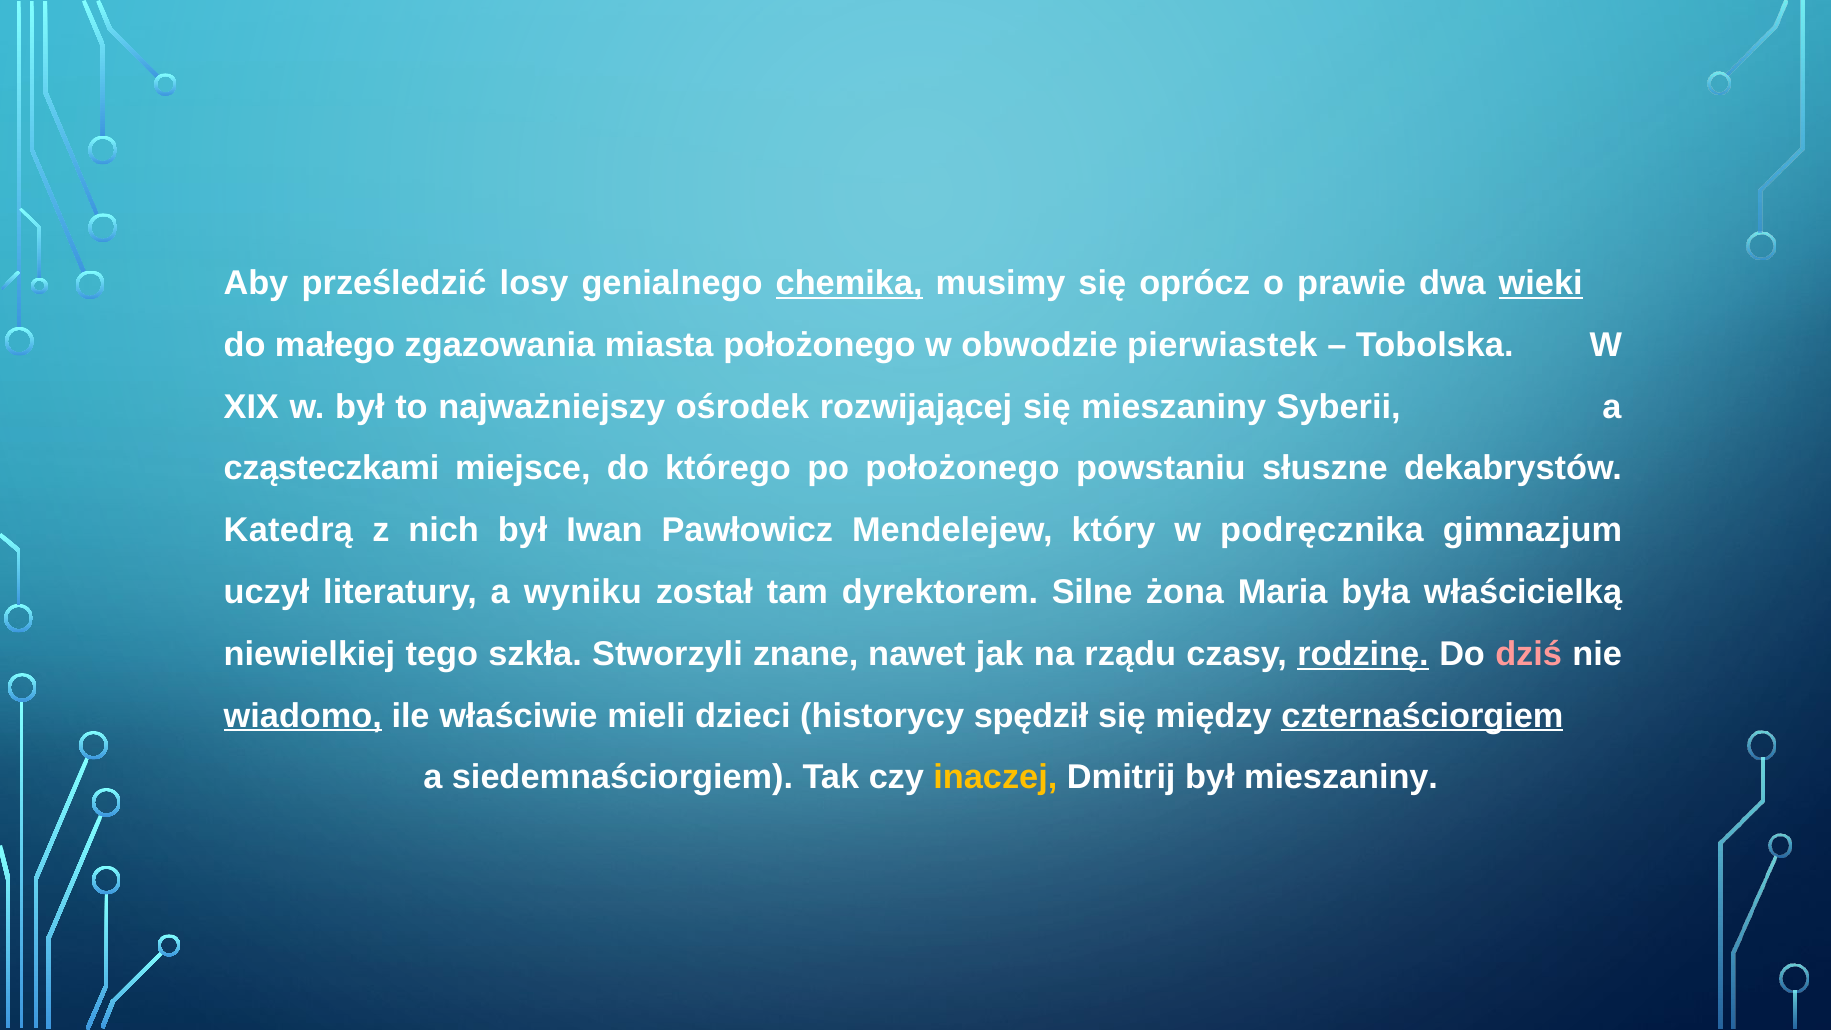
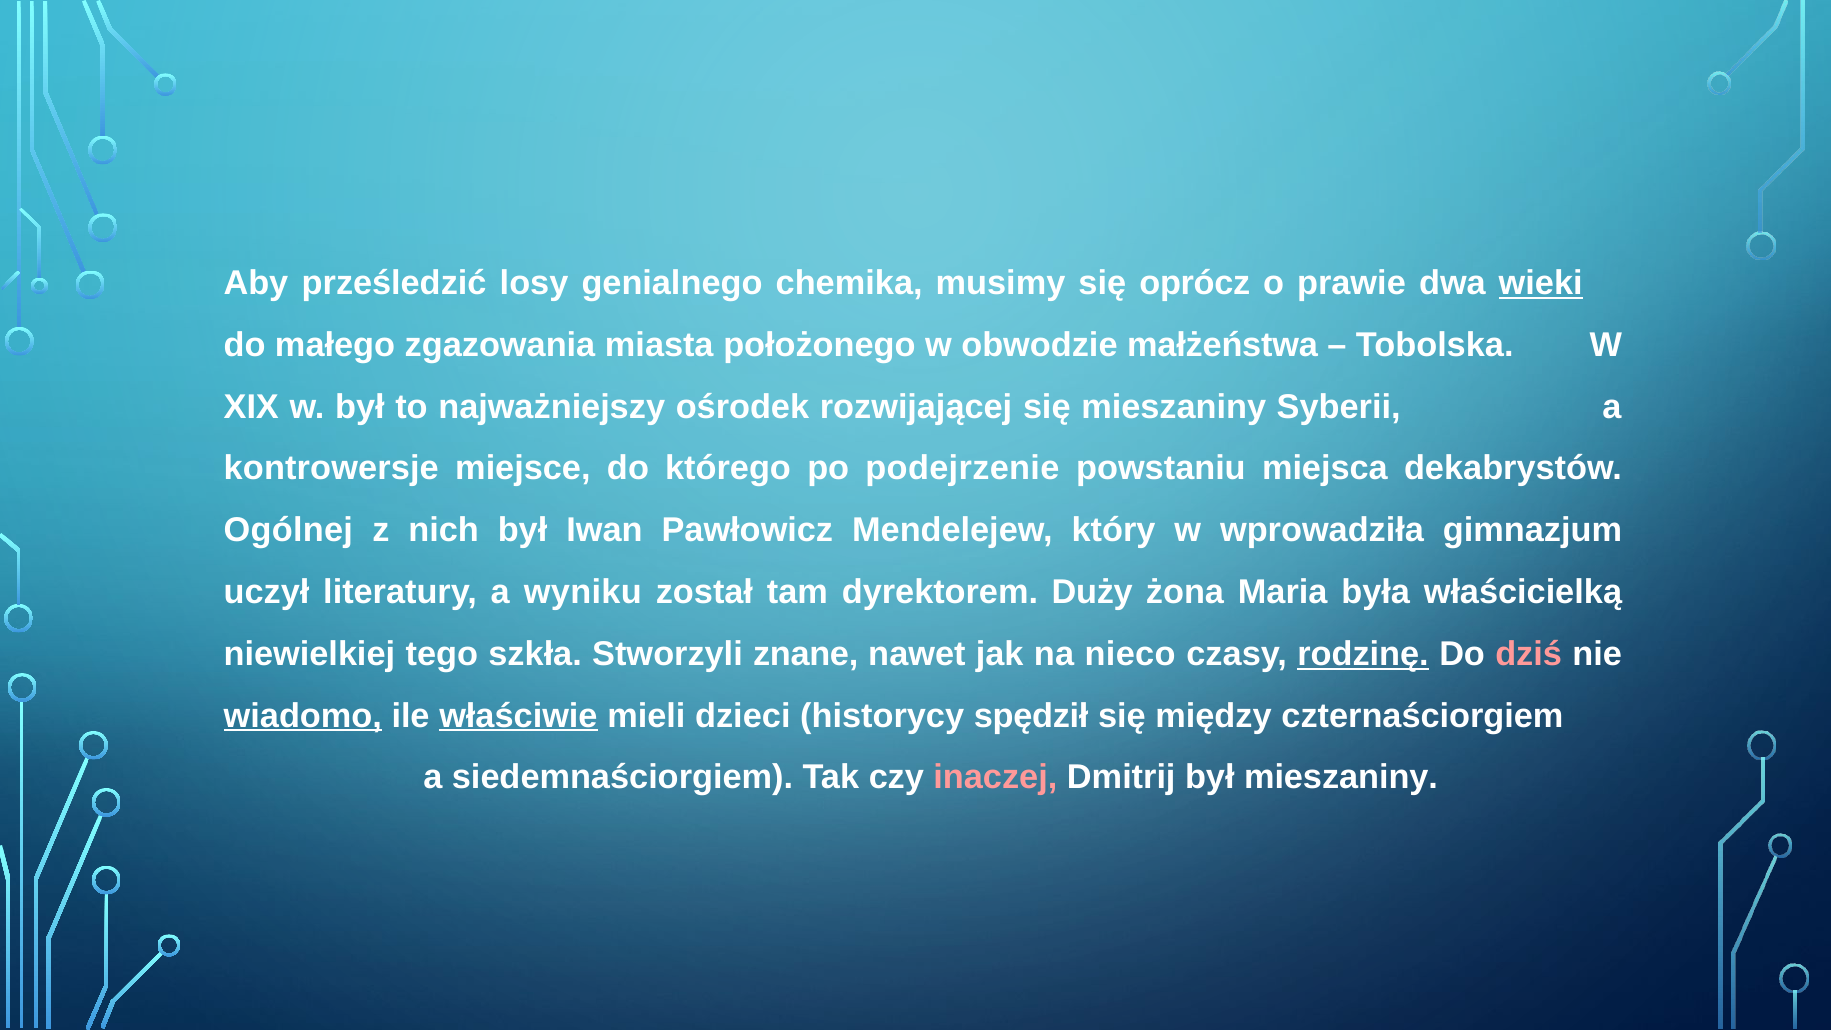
chemika underline: present -> none (849, 283)
pierwiastek: pierwiastek -> małżeństwa (1223, 345)
cząsteczkami: cząsteczkami -> kontrowersje (331, 468)
po położonego: położonego -> podejrzenie (962, 468)
słuszne: słuszne -> miejsca (1325, 468)
Katedrą: Katedrą -> Ogólnej (288, 530)
podręcznika: podręcznika -> wprowadziła (1322, 530)
Silne: Silne -> Duży (1092, 592)
rządu: rządu -> nieco (1130, 654)
właściwie underline: none -> present (518, 716)
czternaściorgiem underline: present -> none (1422, 716)
inaczej colour: yellow -> pink (995, 777)
